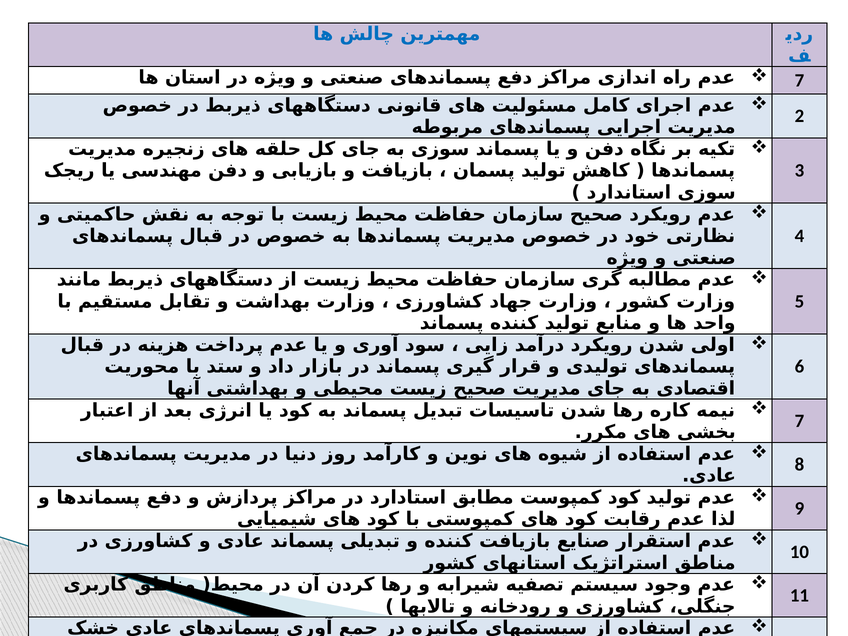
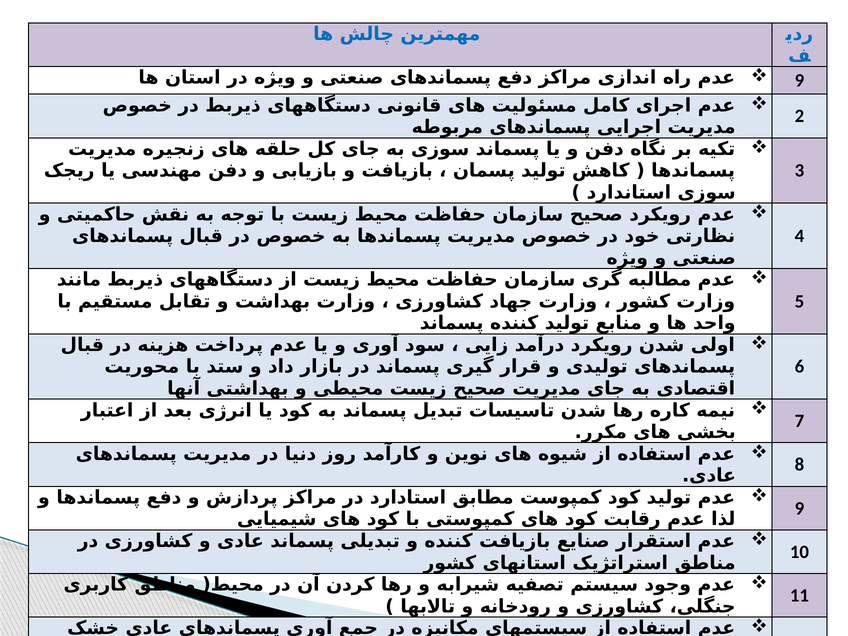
7: 7 -> 9 (799, 81)
